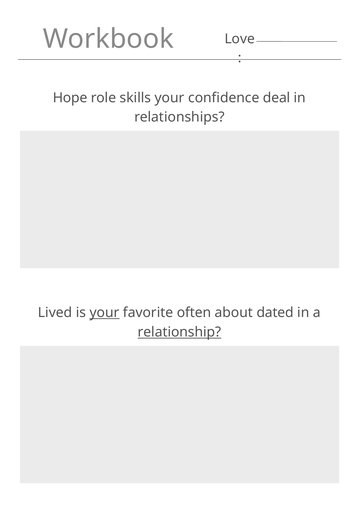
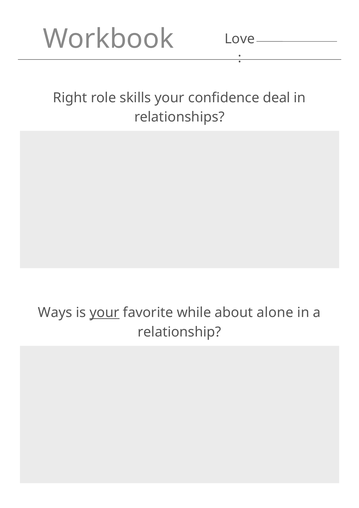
Hope: Hope -> Right (70, 98)
Lived: Lived -> Ways (55, 313)
often: often -> while (194, 313)
dated: dated -> alone (275, 313)
relationship underline: present -> none (179, 332)
